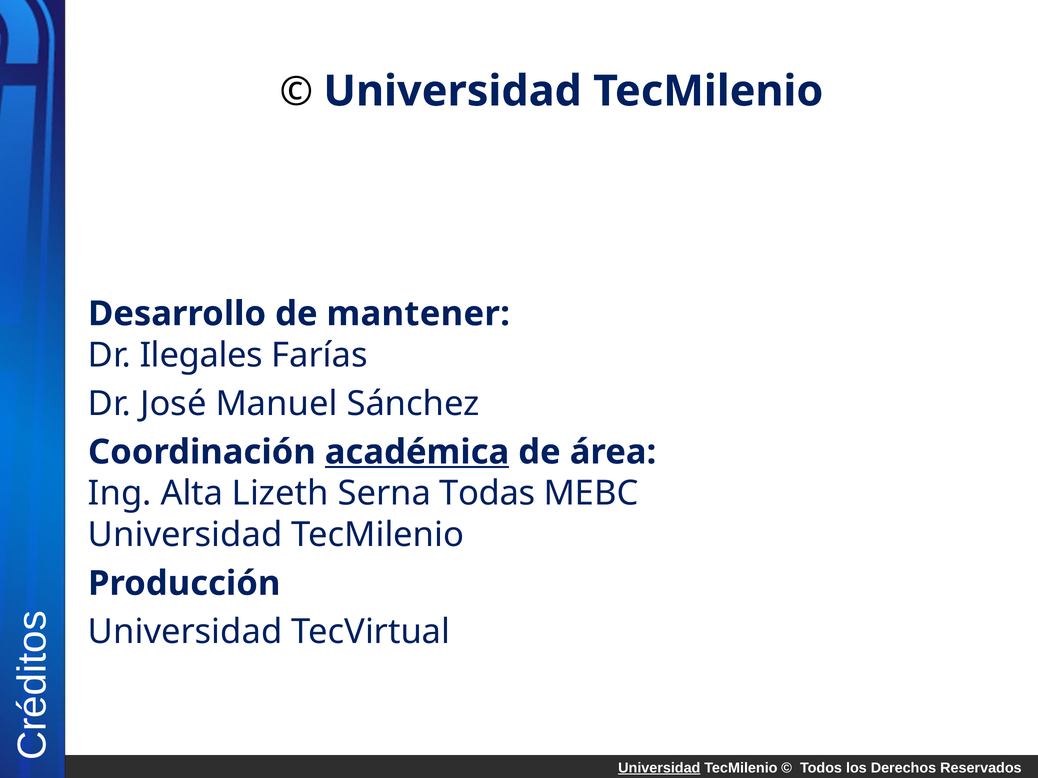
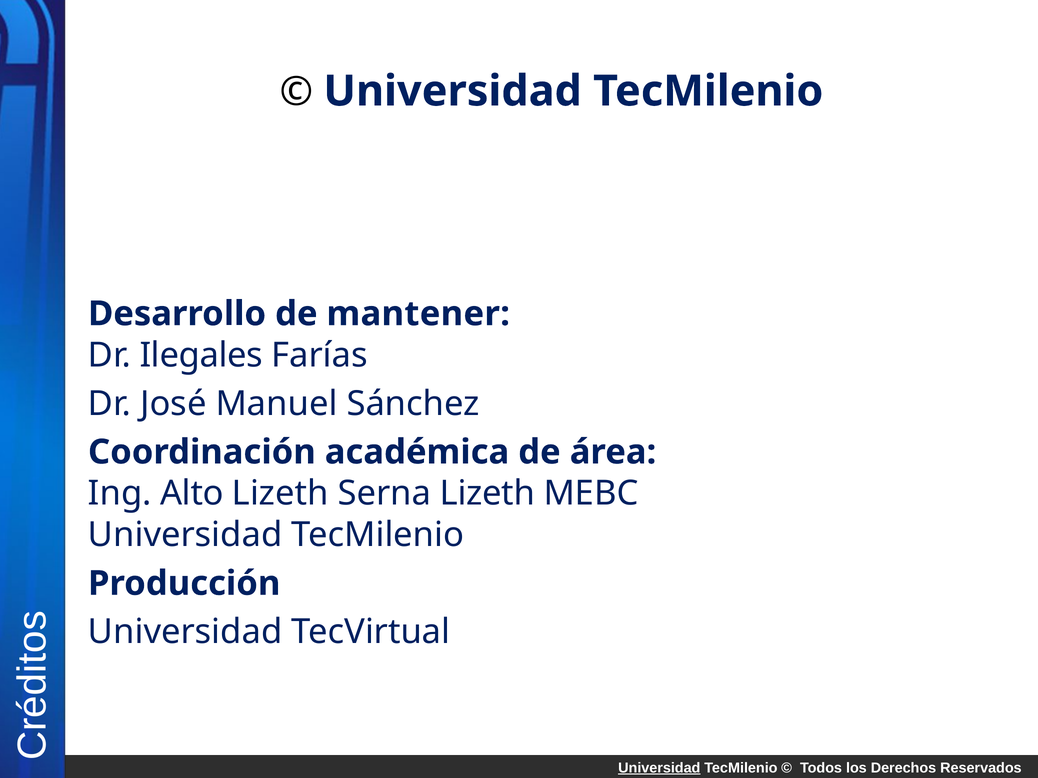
académica underline: present -> none (417, 452)
Alta: Alta -> Alto (192, 494)
Serna Todas: Todas -> Lizeth (487, 494)
